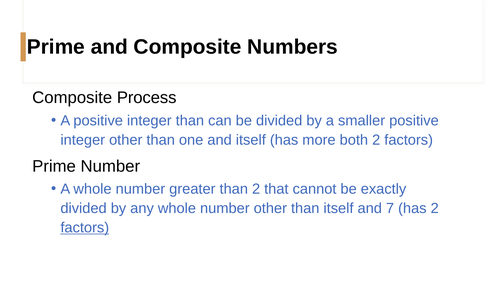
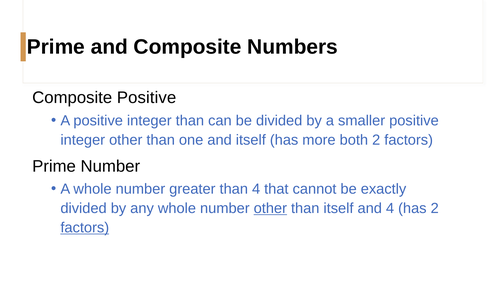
Composite Process: Process -> Positive (147, 98)
than 2: 2 -> 4 (256, 189)
other underline: none -> present (270, 209)
and 7: 7 -> 4 (390, 209)
